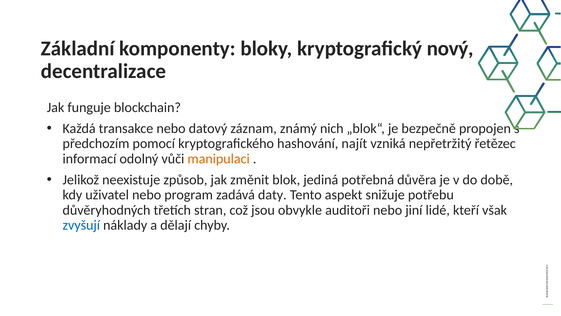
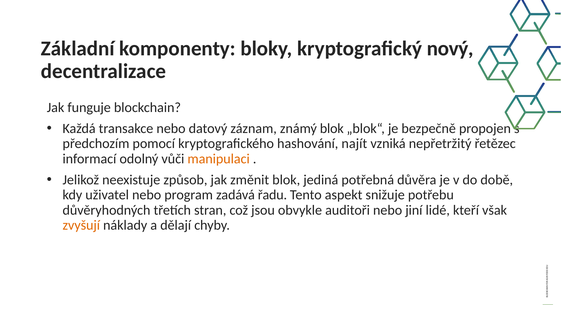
známý nich: nich -> blok (332, 128)
daty: daty -> řadu (272, 195)
zvyšují colour: blue -> orange (81, 225)
